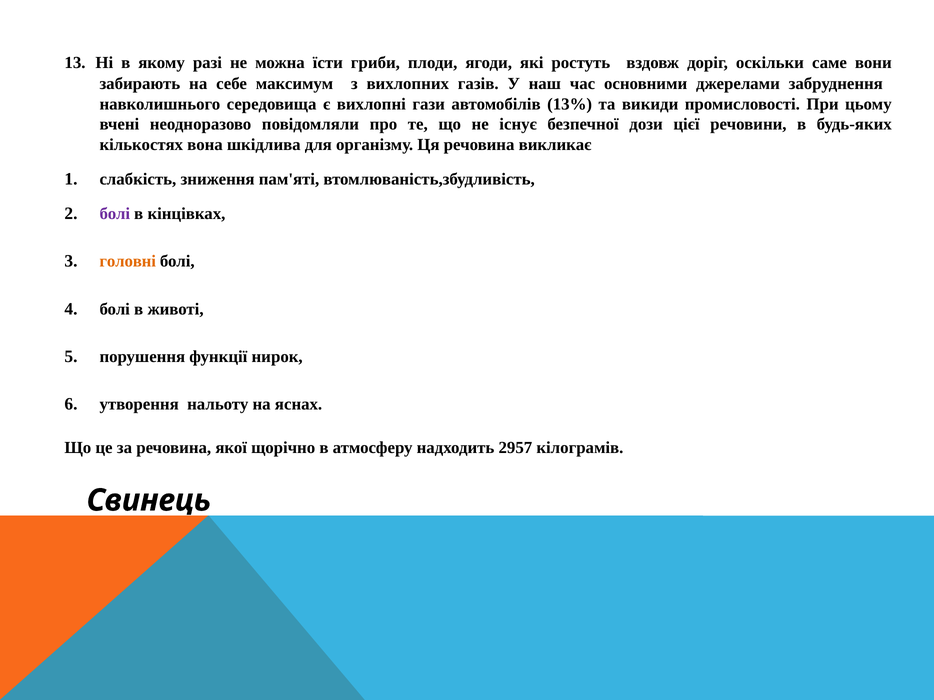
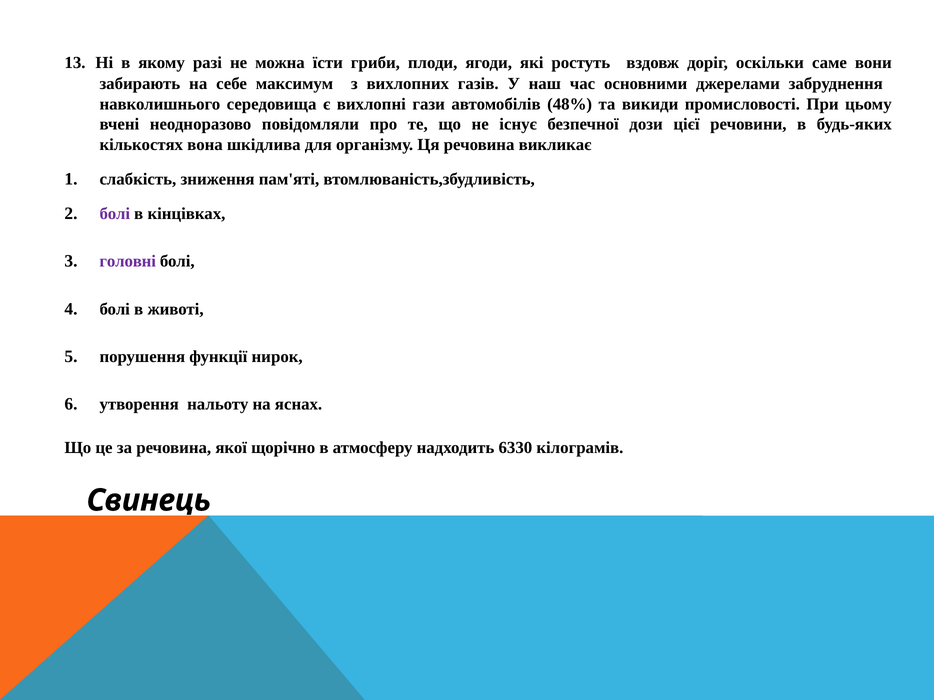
13%: 13% -> 48% (570, 104)
головні colour: orange -> purple (128, 262)
2957: 2957 -> 6330 (515, 448)
